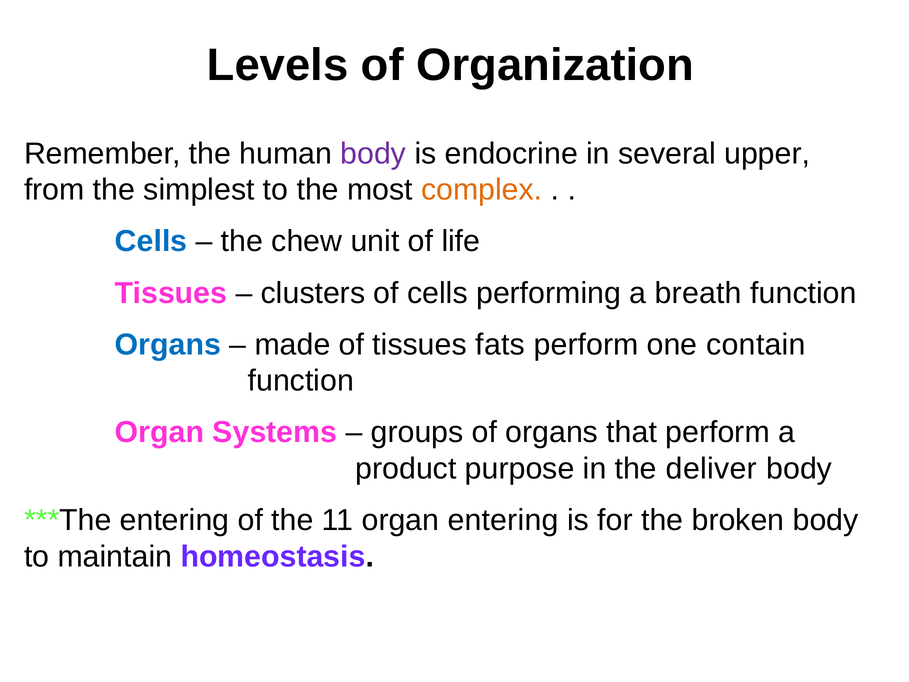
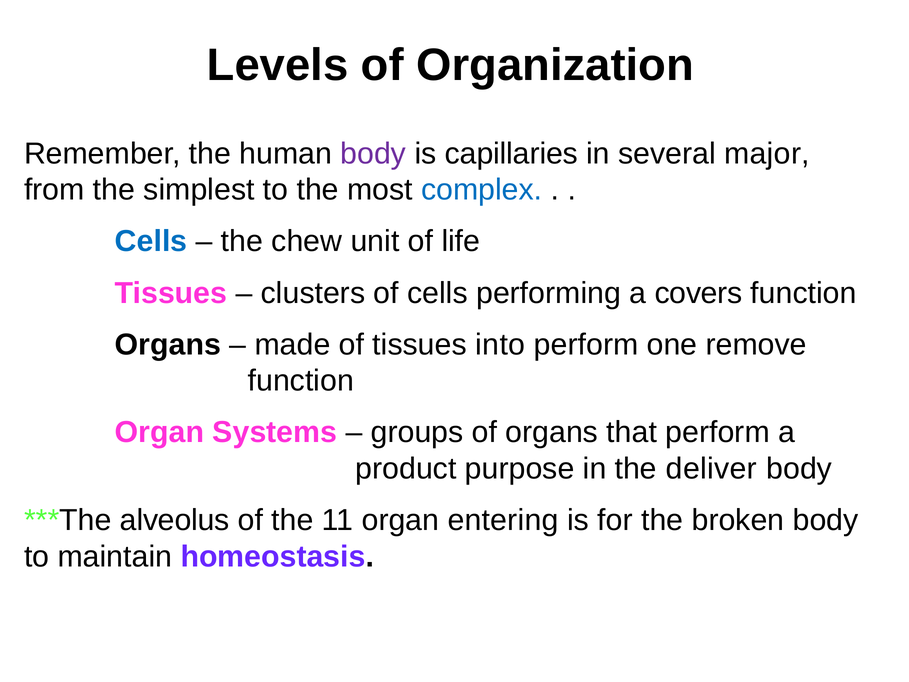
endocrine: endocrine -> capillaries (511, 154)
upper: upper -> major (767, 154)
complex colour: orange -> blue (482, 190)
breath: breath -> covers (698, 293)
Organs colour: blue -> black (168, 344)
fats: fats -> into (500, 344)
contain: contain -> remove (756, 344)
entering: entering -> alveolus (175, 520)
